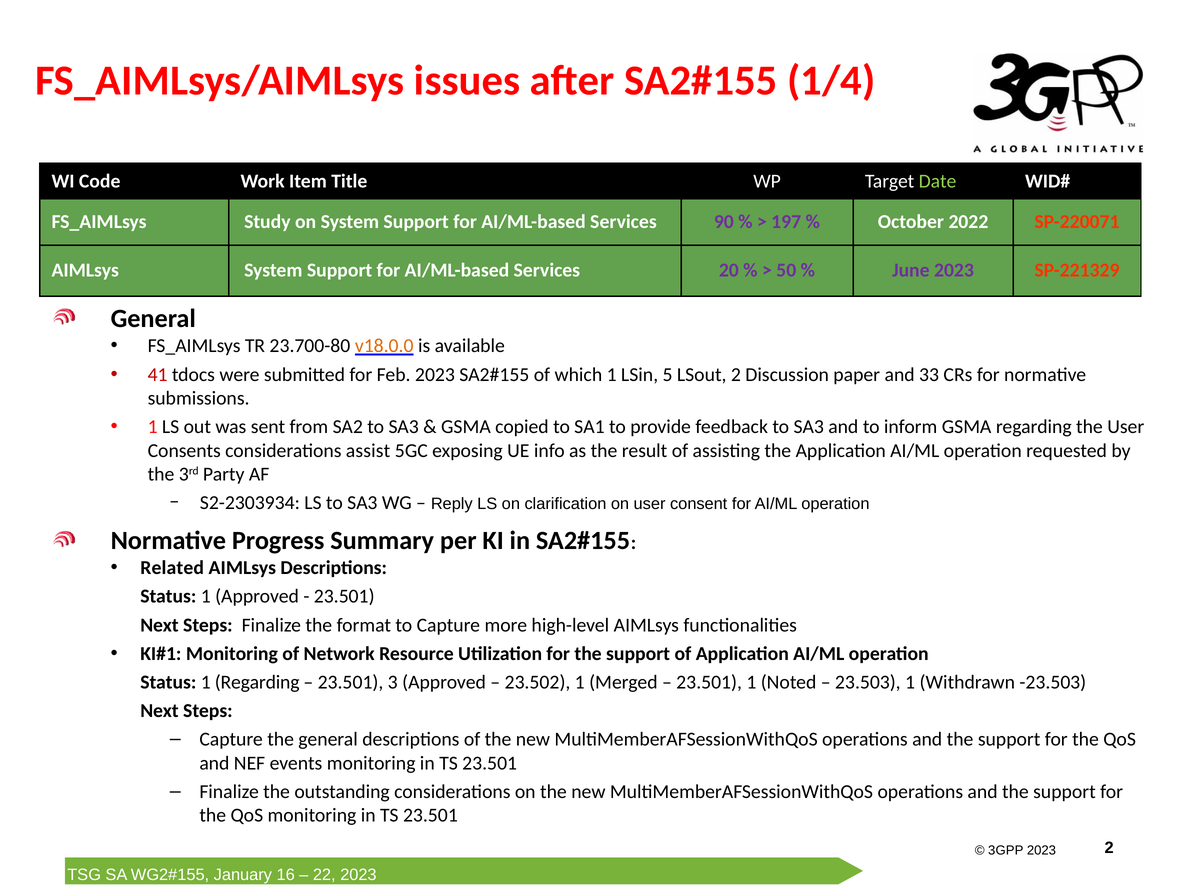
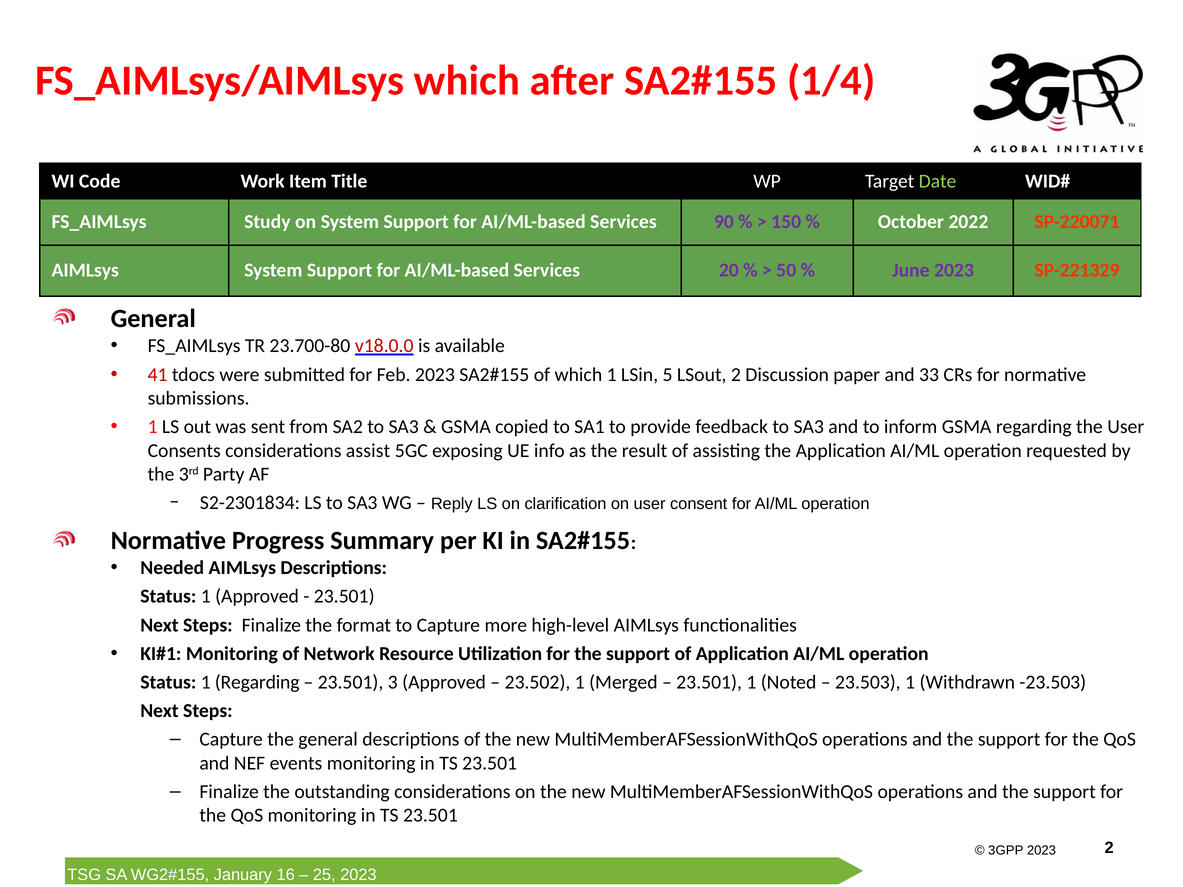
FS_AIMLsys/AIMLsys issues: issues -> which (467, 81)
197: 197 -> 150 (786, 222)
v18.0.0 colour: orange -> red (384, 346)
S2-2303934: S2-2303934 -> S2-2301834 (250, 503)
Related: Related -> Needed (172, 568)
22: 22 -> 25 (324, 875)
